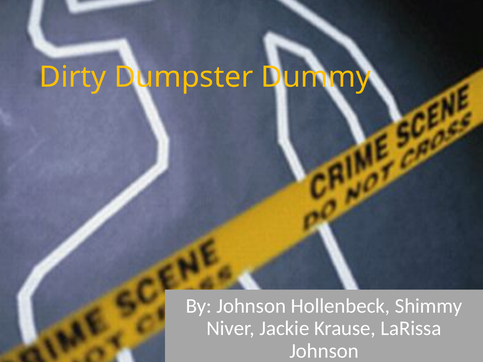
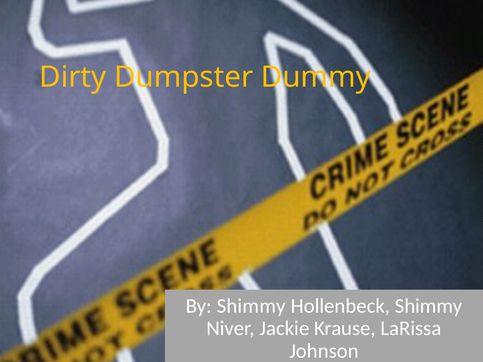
By Johnson: Johnson -> Shimmy (251, 306)
